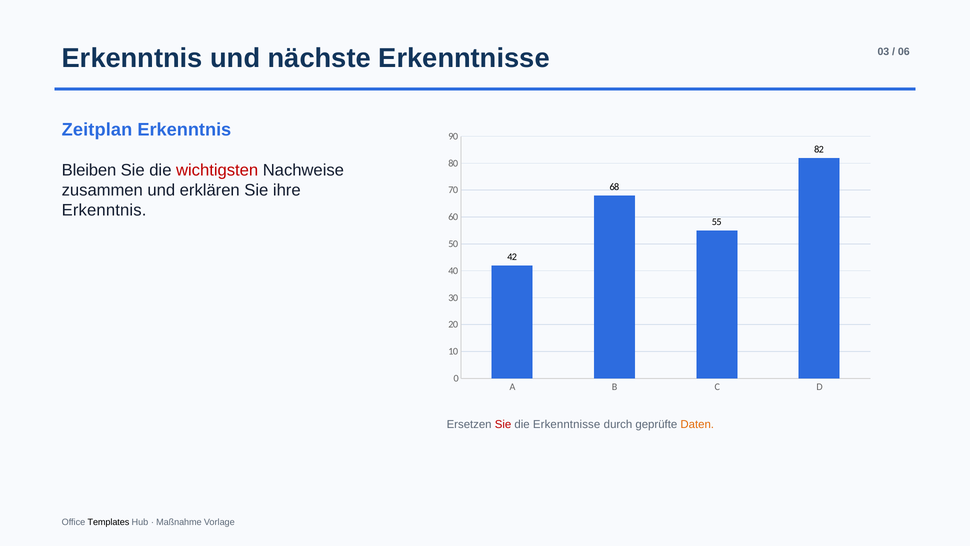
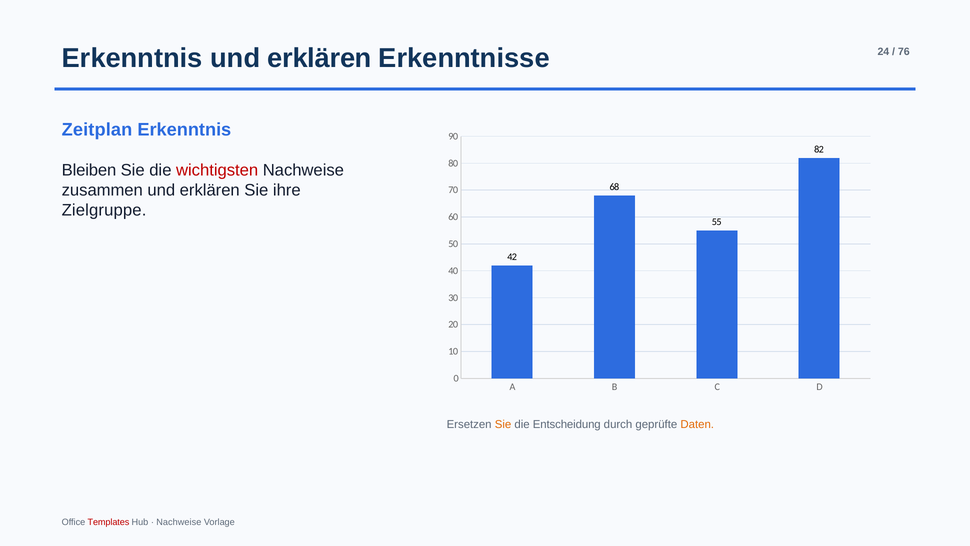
nächste: nächste -> erklären (319, 58)
03: 03 -> 24 (883, 52)
06: 06 -> 76 (904, 52)
Erkenntnis: Erkenntnis -> Zielgruppe (104, 210)
Sie colour: red -> orange (503, 424)
die Erkenntnisse: Erkenntnisse -> Entscheidung (567, 424)
Templates colour: black -> red (108, 522)
Maßnahme: Maßnahme -> Nachweise (179, 522)
